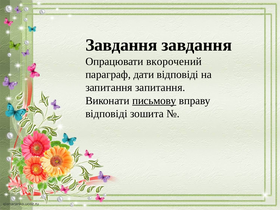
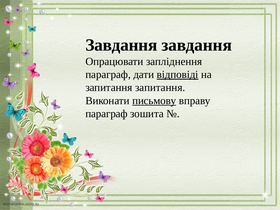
вкорочений: вкорочений -> запліднення (174, 61)
відповіді underline: none -> present (178, 74)
відповіді: відповіді -> параграф (106, 114)
